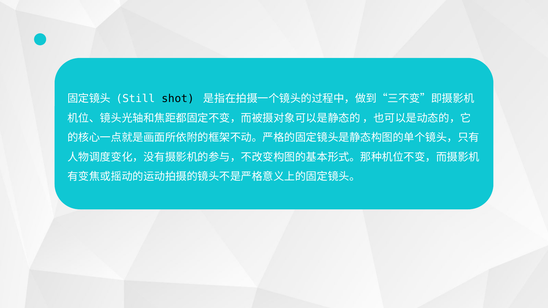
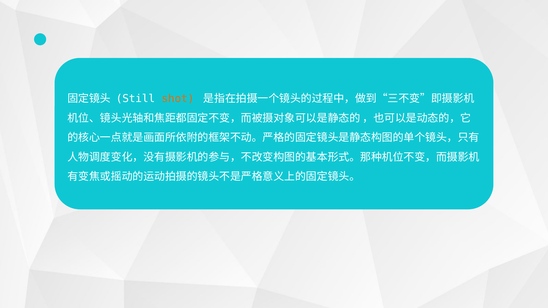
shot colour: black -> orange (178, 99)
